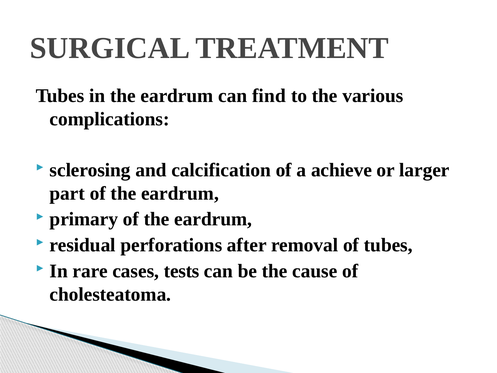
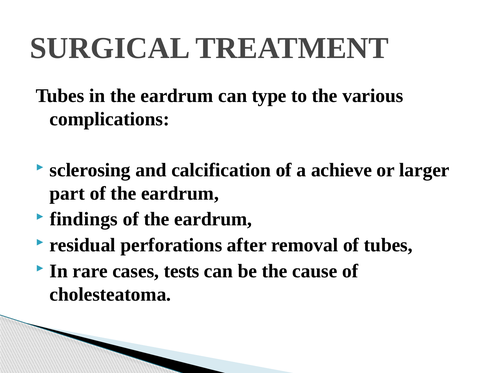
find: find -> type (269, 96)
primary: primary -> findings (84, 219)
